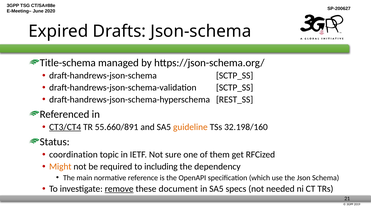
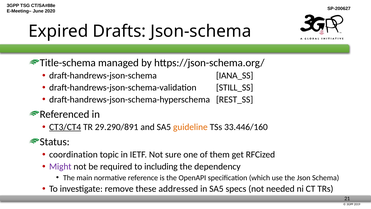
draft-handrews-json-schema SCTP_SS: SCTP_SS -> IANA_SS (235, 76)
draft-handrews-json-schema-validation SCTP_SS: SCTP_SS -> STILL_SS (235, 87)
55.660/891: 55.660/891 -> 29.290/891 (117, 127)
32.198/160: 32.198/160 -> 33.446/160 (246, 127)
Might colour: orange -> purple (60, 166)
remove underline: present -> none (119, 189)
document: document -> addressed (178, 189)
